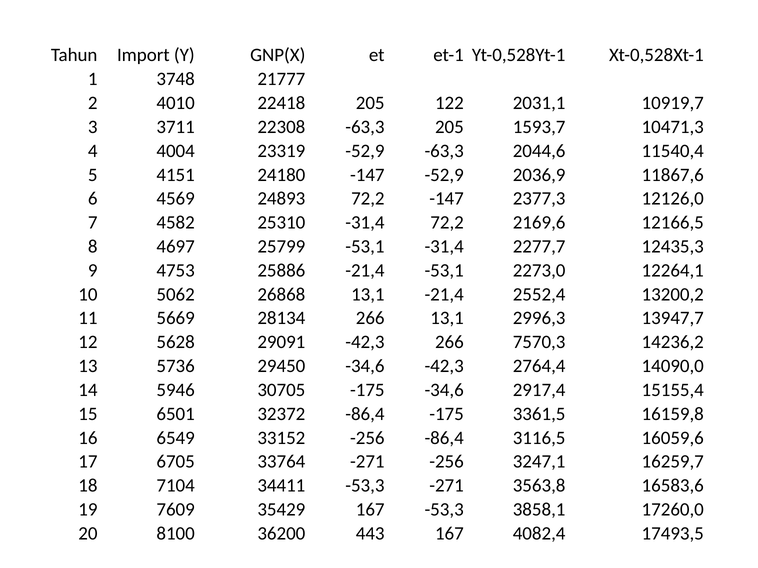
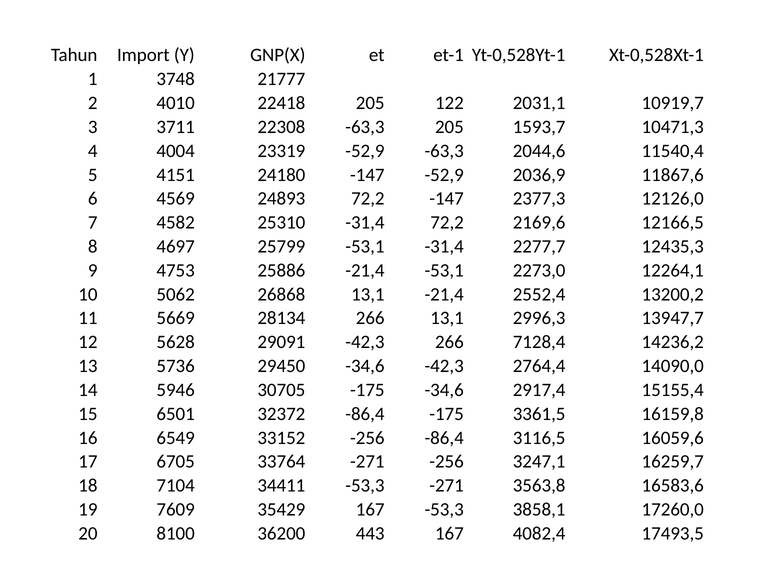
7570,3: 7570,3 -> 7128,4 (539, 342)
